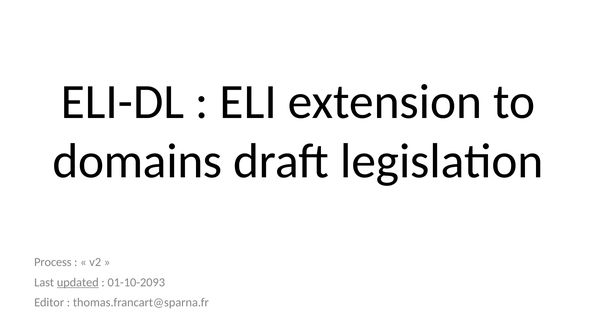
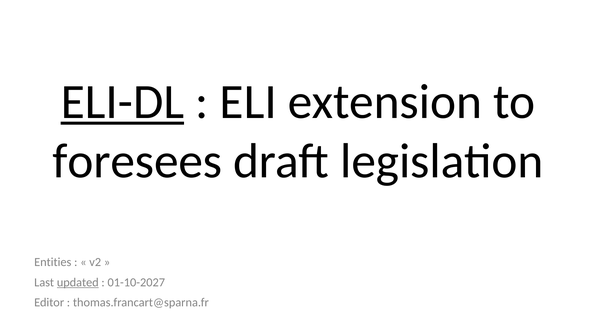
ELI-DL underline: none -> present (122, 102)
domains: domains -> foresees (137, 161)
Process: Process -> Entities (53, 262)
01-10-2093: 01-10-2093 -> 01-10-2027 (136, 282)
